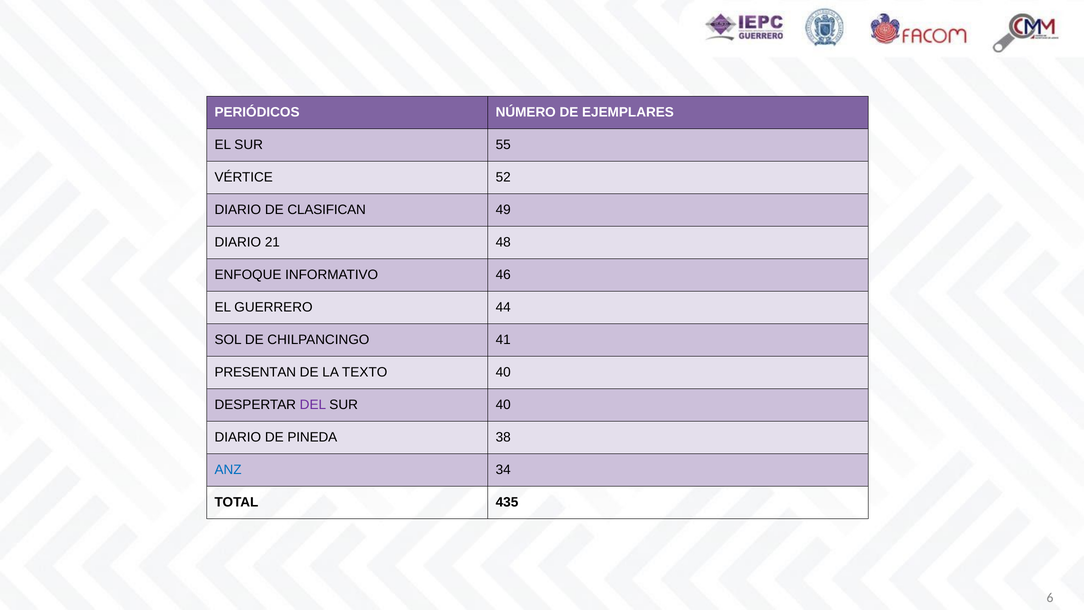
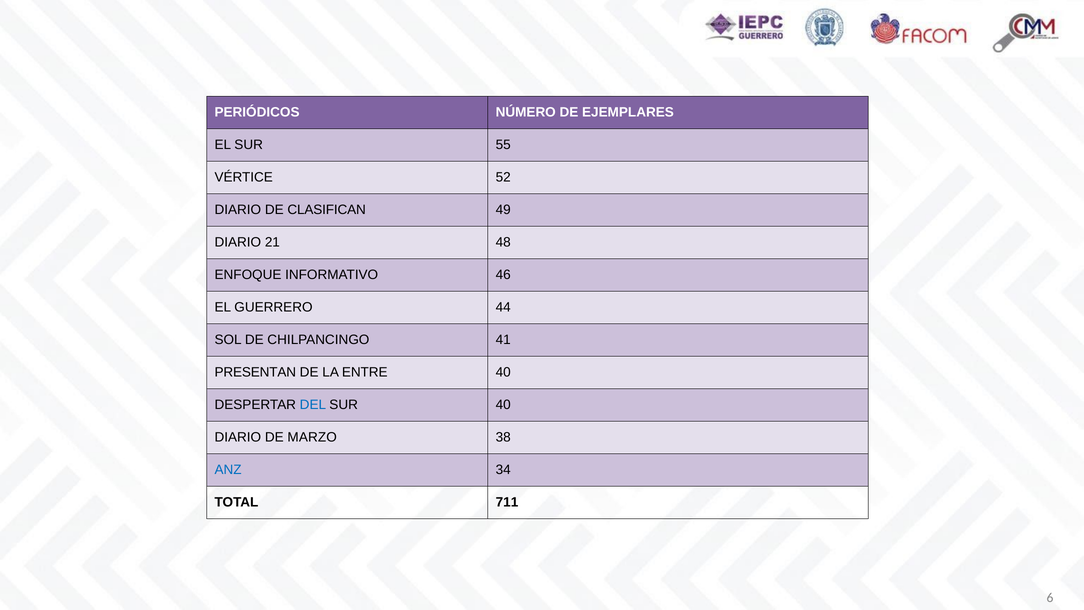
TEXTO: TEXTO -> ENTRE (365, 372)
DEL colour: purple -> blue (313, 405)
PINEDA: PINEDA -> MARZO (312, 437)
435: 435 -> 711 (507, 502)
